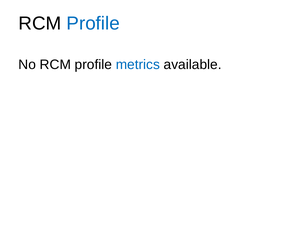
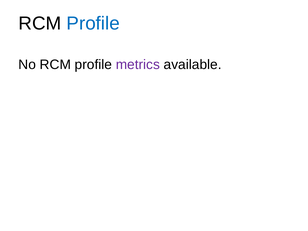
metrics colour: blue -> purple (138, 65)
